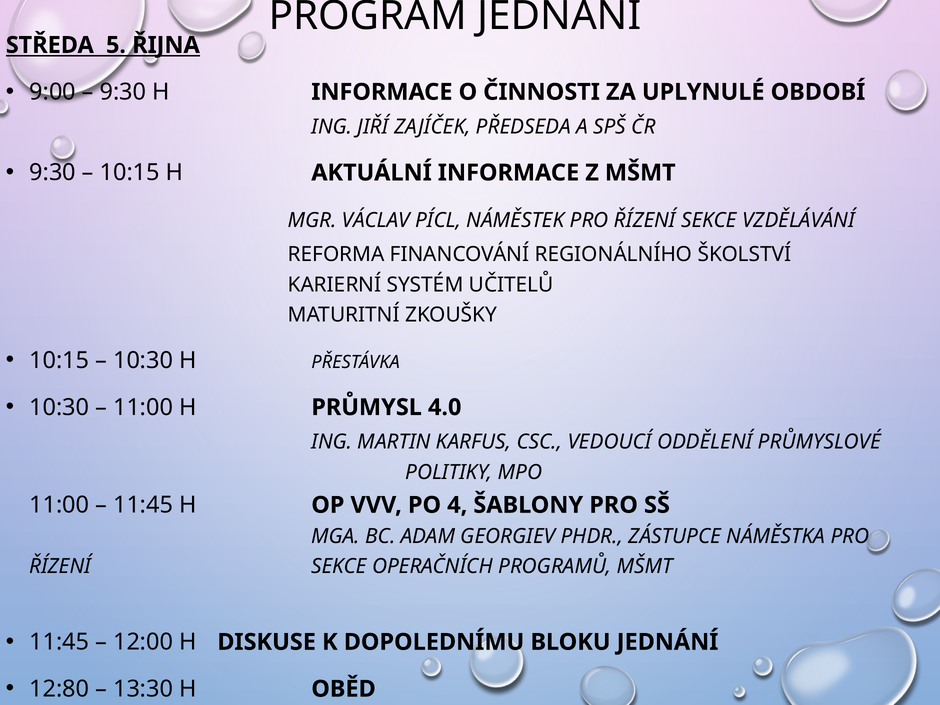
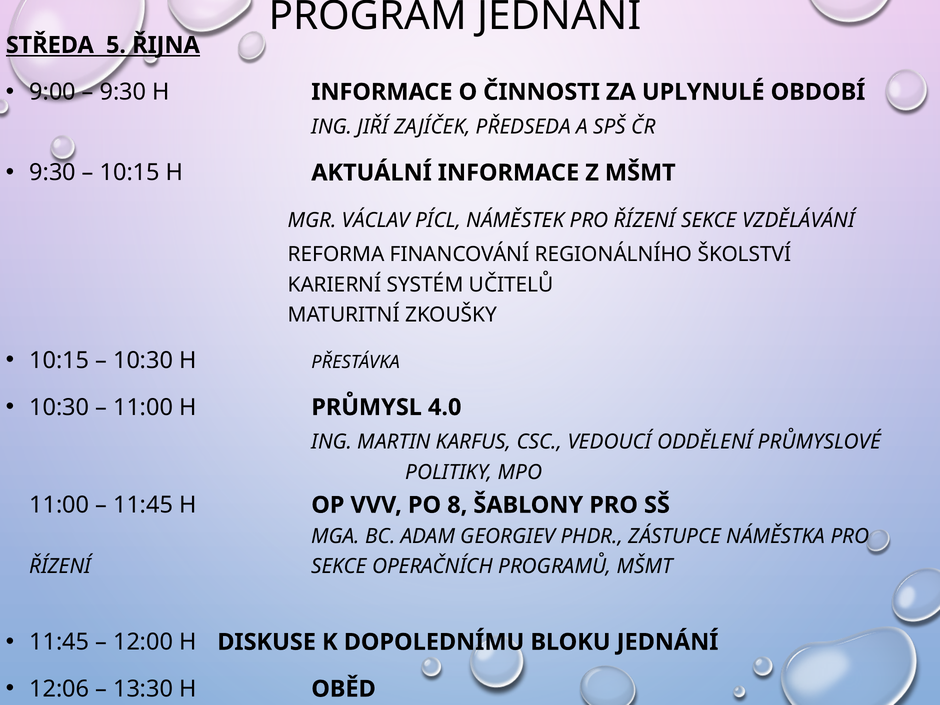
4: 4 -> 8 (457, 505)
12:80: 12:80 -> 12:06 (59, 689)
